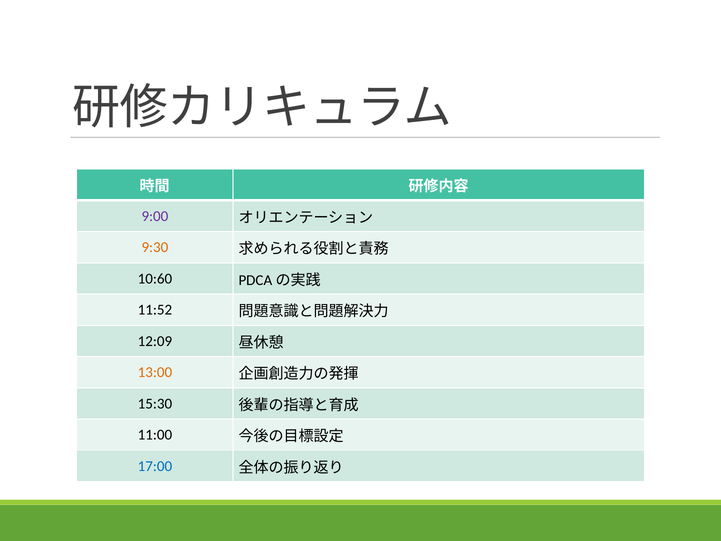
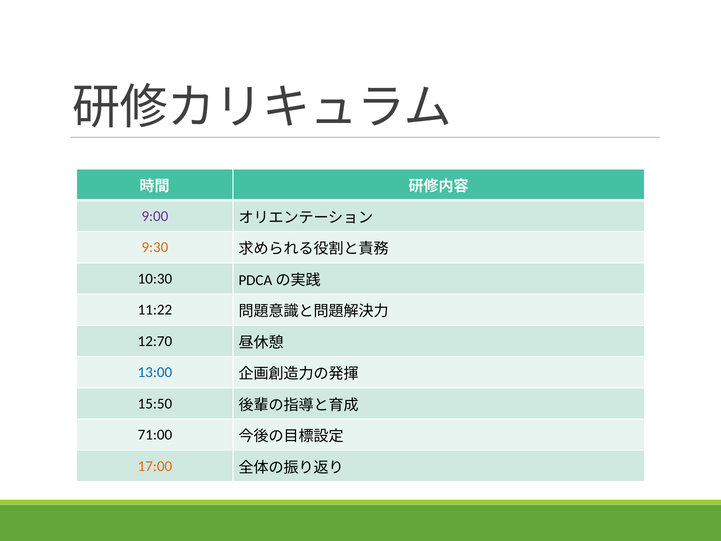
10:60: 10:60 -> 10:30 (155, 279)
11:52: 11:52 -> 11:22 (155, 310)
12:09: 12:09 -> 12:70 (155, 341)
13:00 colour: orange -> blue (155, 372)
15:30: 15:30 -> 15:50 (155, 403)
11:00: 11:00 -> 71:00 (155, 435)
17:00 colour: blue -> orange (155, 466)
